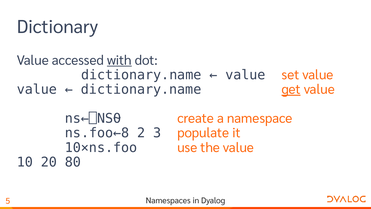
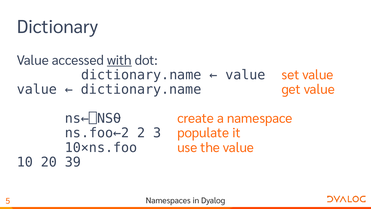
get underline: present -> none (291, 89)
ns.foo←8: ns.foo←8 -> ns.foo←2 (97, 133)
80: 80 -> 39 (73, 162)
